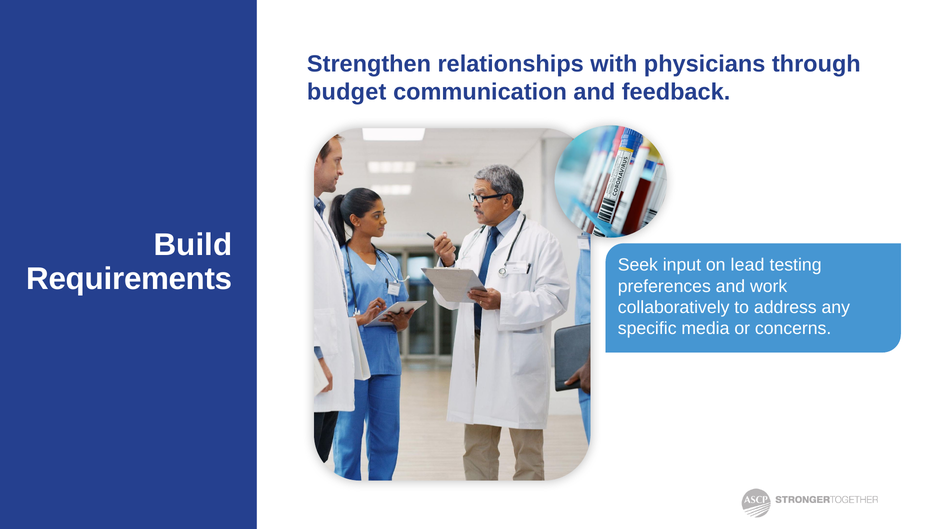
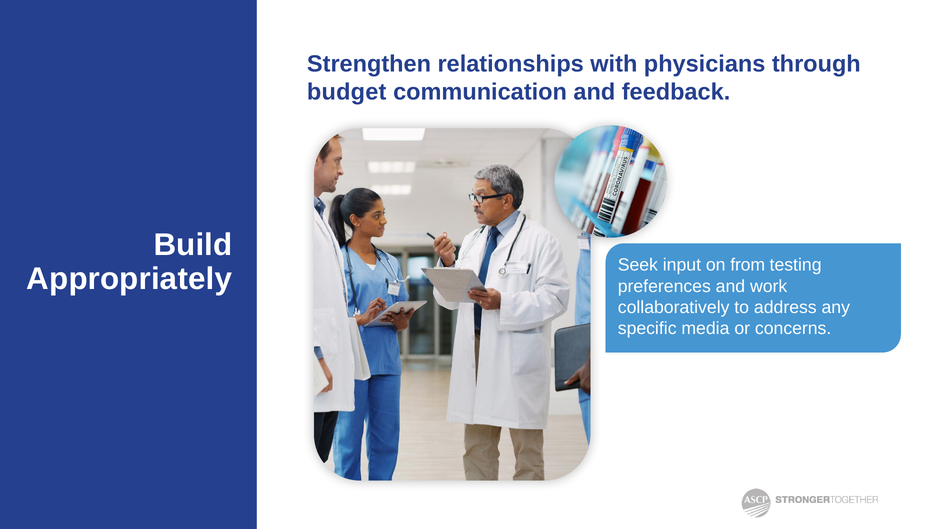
lead: lead -> from (748, 265)
Requirements: Requirements -> Appropriately (129, 279)
